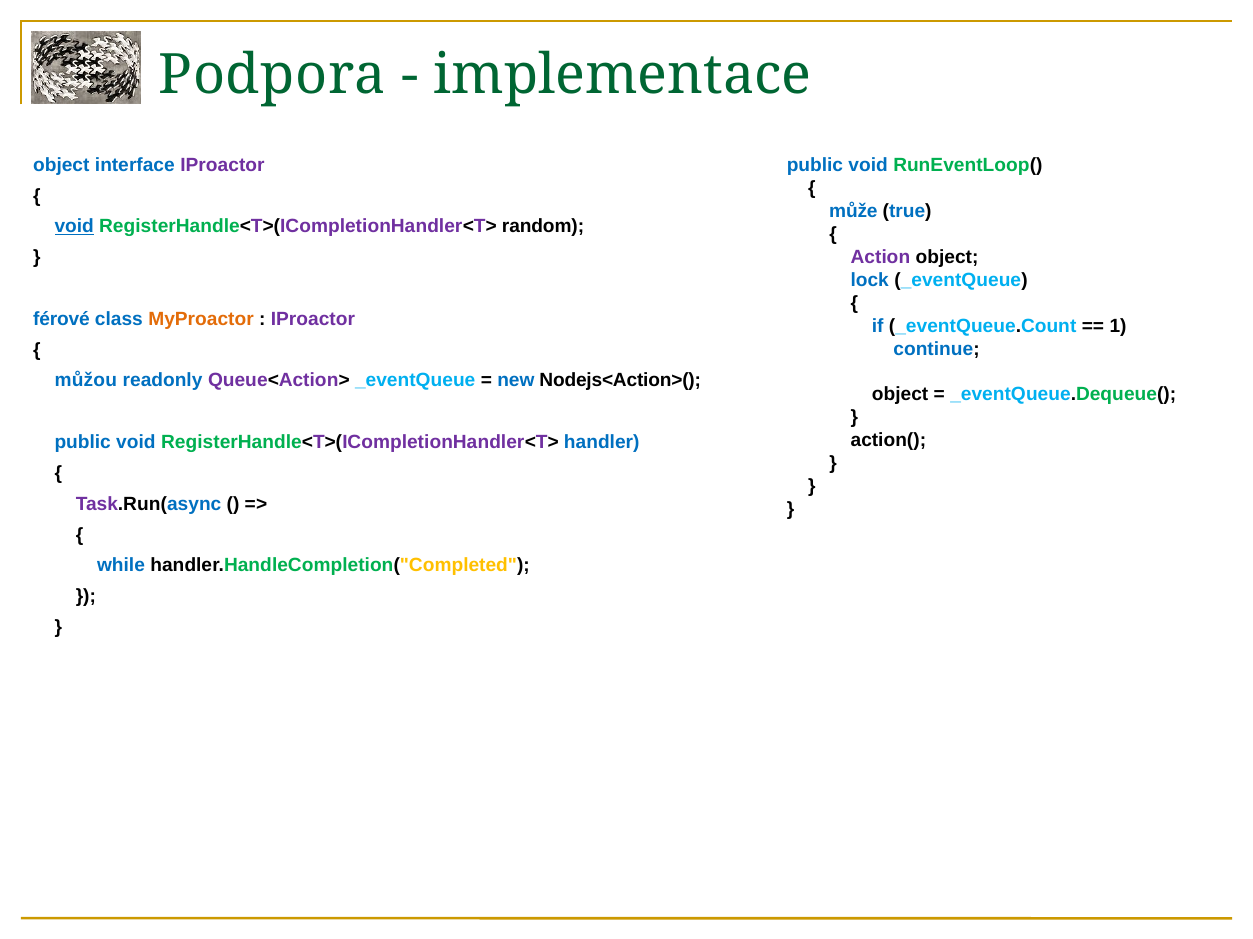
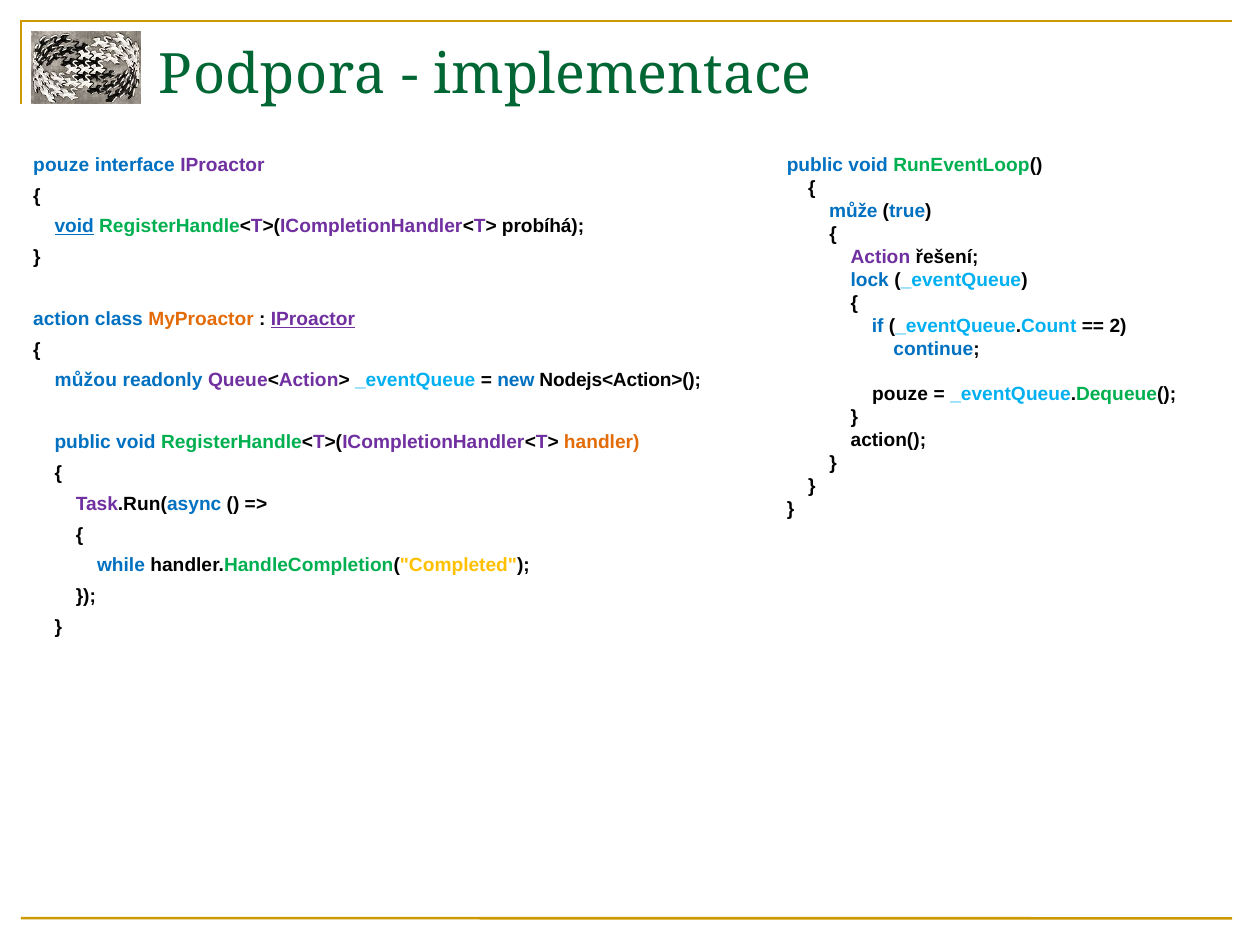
object: object -> pouze (61, 165)
random: random -> probíhá (543, 227)
Action object: object -> řešení (947, 257)
férové: férové -> action (61, 319)
IProactor underline: none -> present (313, 319)
1: 1 -> 2 (1118, 326)
object: object -> pouze (900, 395)
handler colour: blue -> orange (602, 443)
